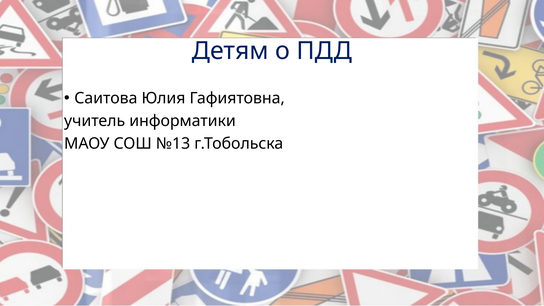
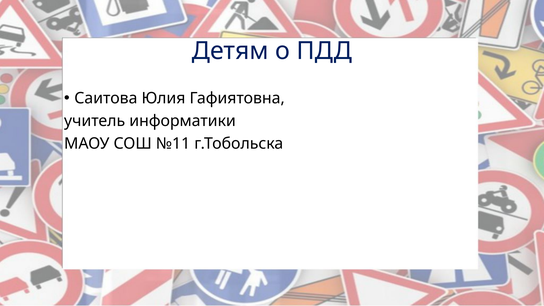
№13: №13 -> №11 (173, 144)
